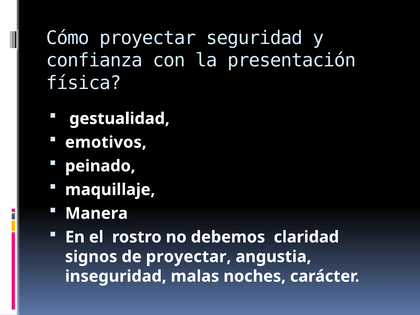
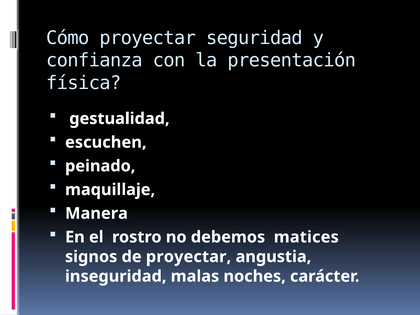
emotivos: emotivos -> escuchen (106, 142)
claridad: claridad -> matices (306, 237)
